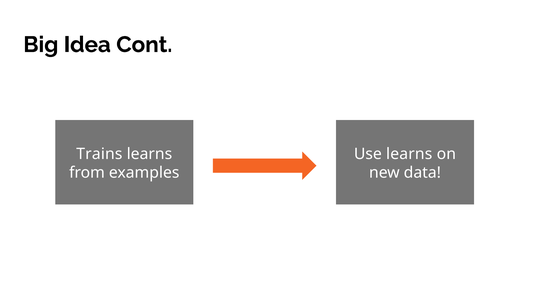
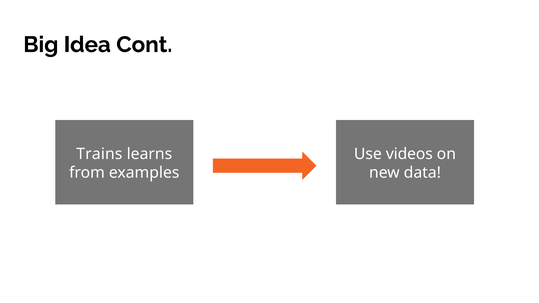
Use learns: learns -> videos (409, 154)
